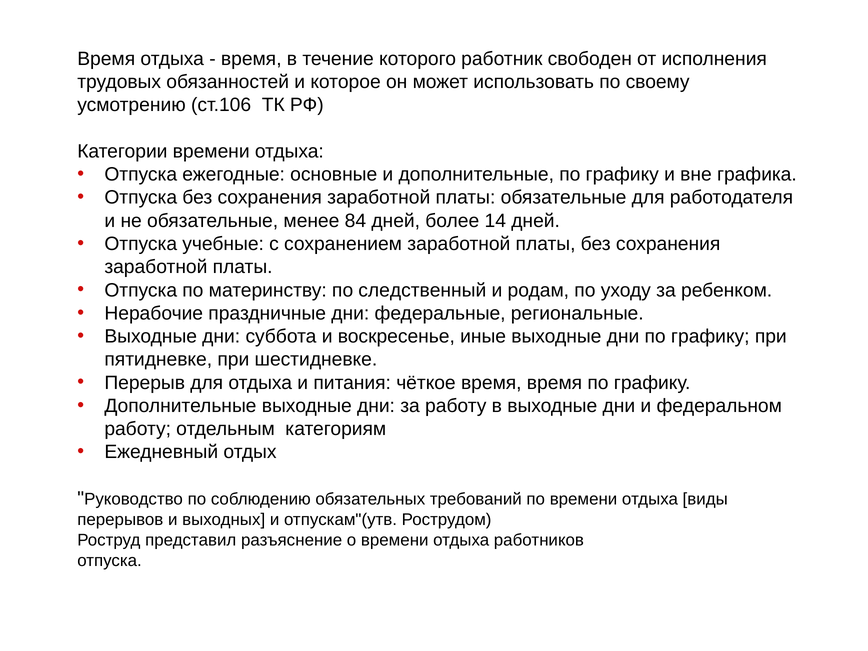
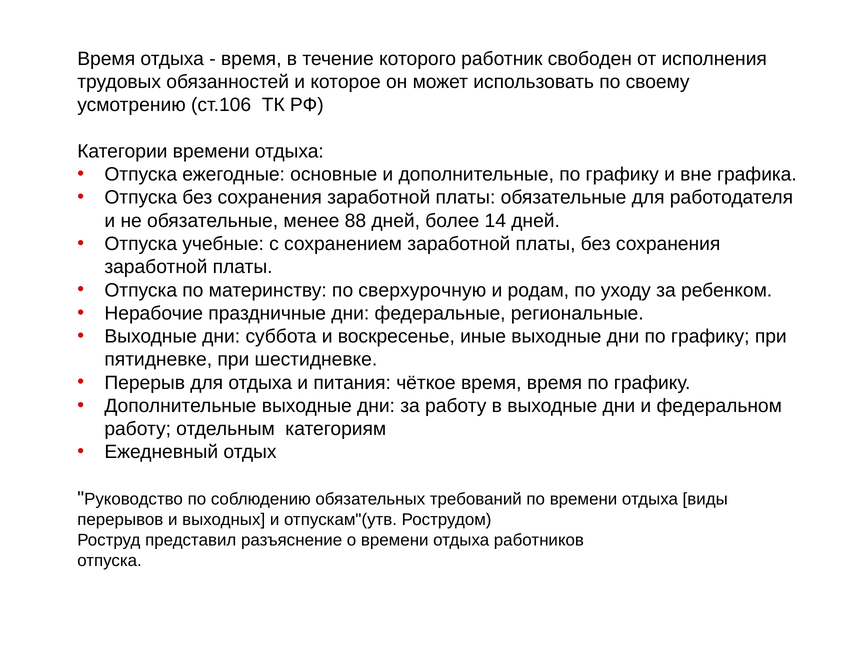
84: 84 -> 88 (355, 221)
следственный: следственный -> сверхурочную (422, 290)
